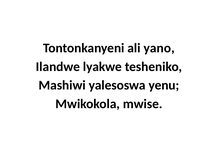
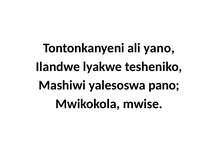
yenu: yenu -> pano (164, 86)
